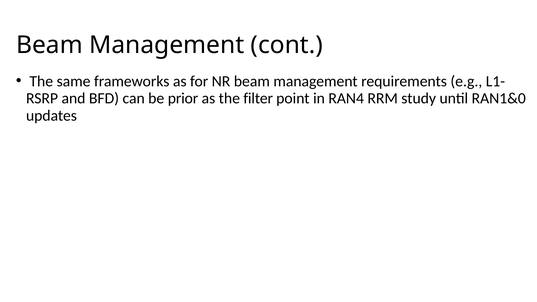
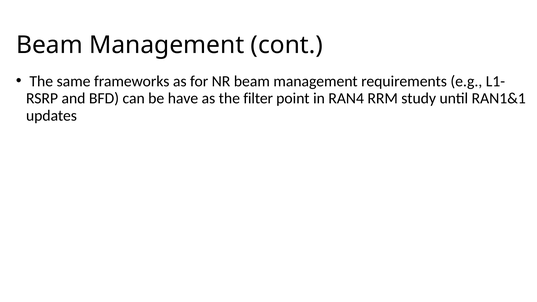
prior: prior -> have (183, 98)
RAN1&0: RAN1&0 -> RAN1&1 (499, 98)
